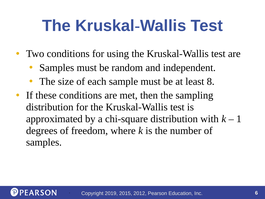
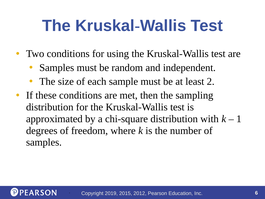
8: 8 -> 2 (211, 81)
